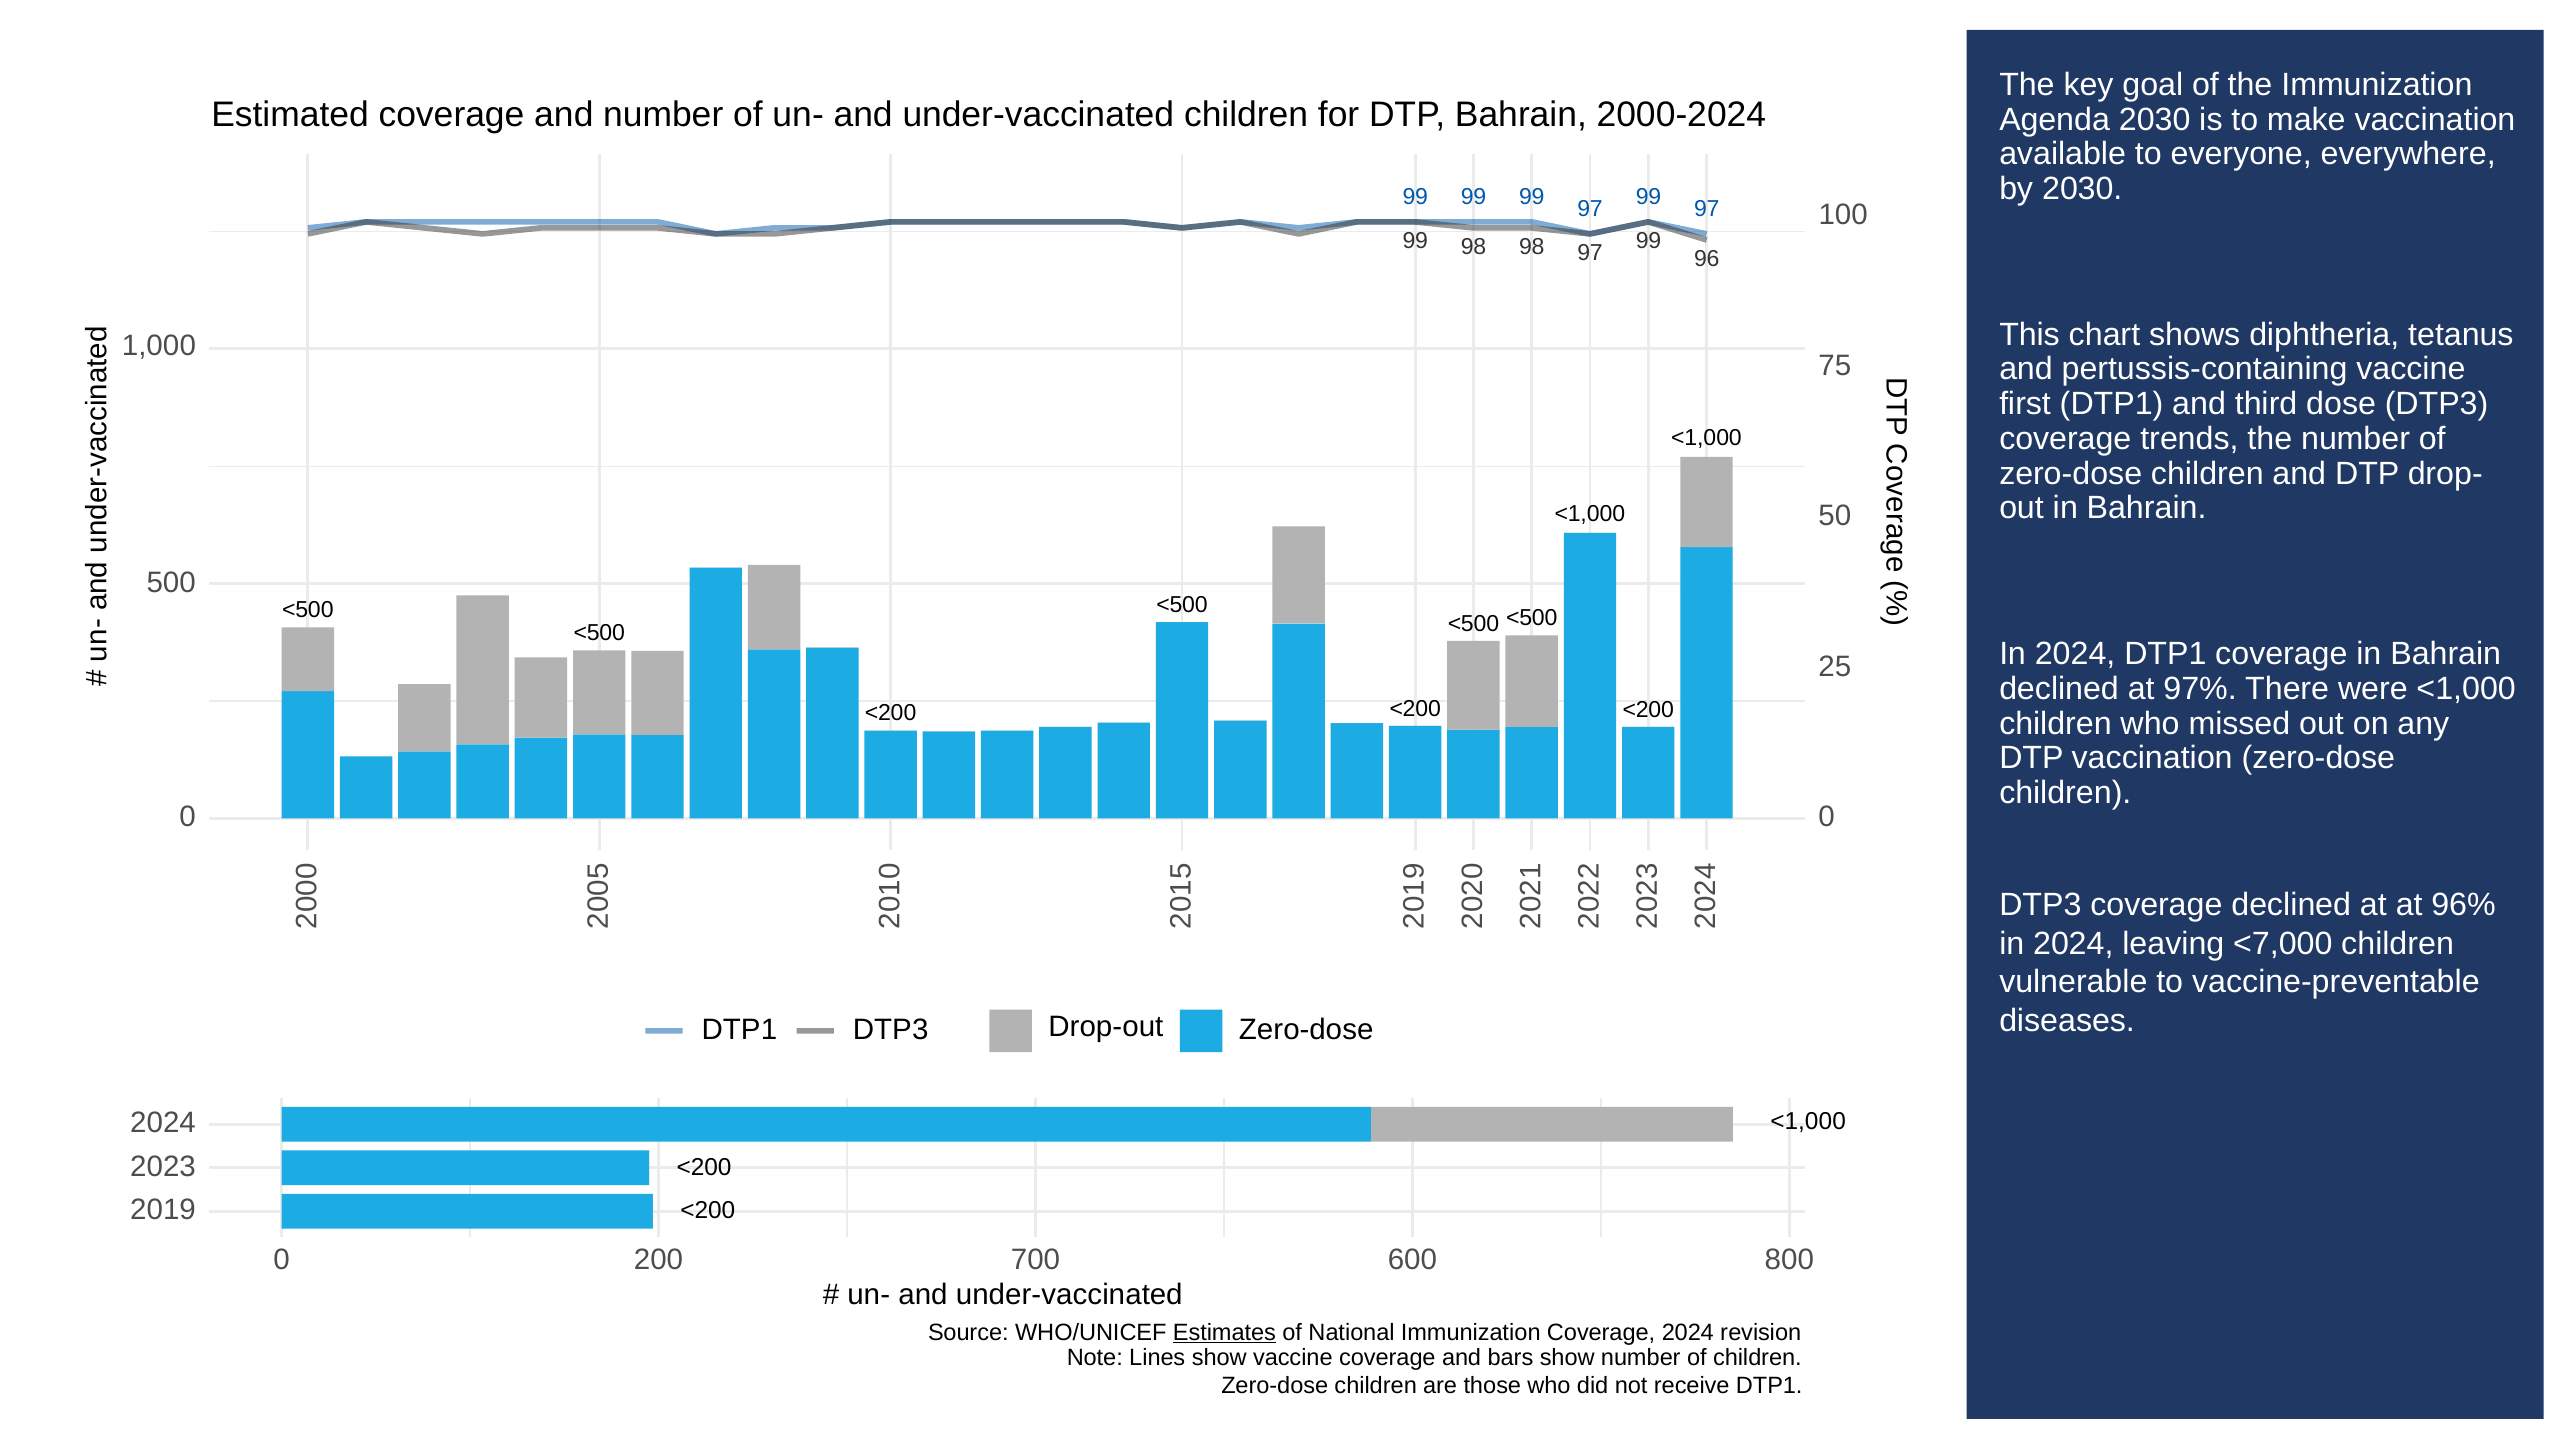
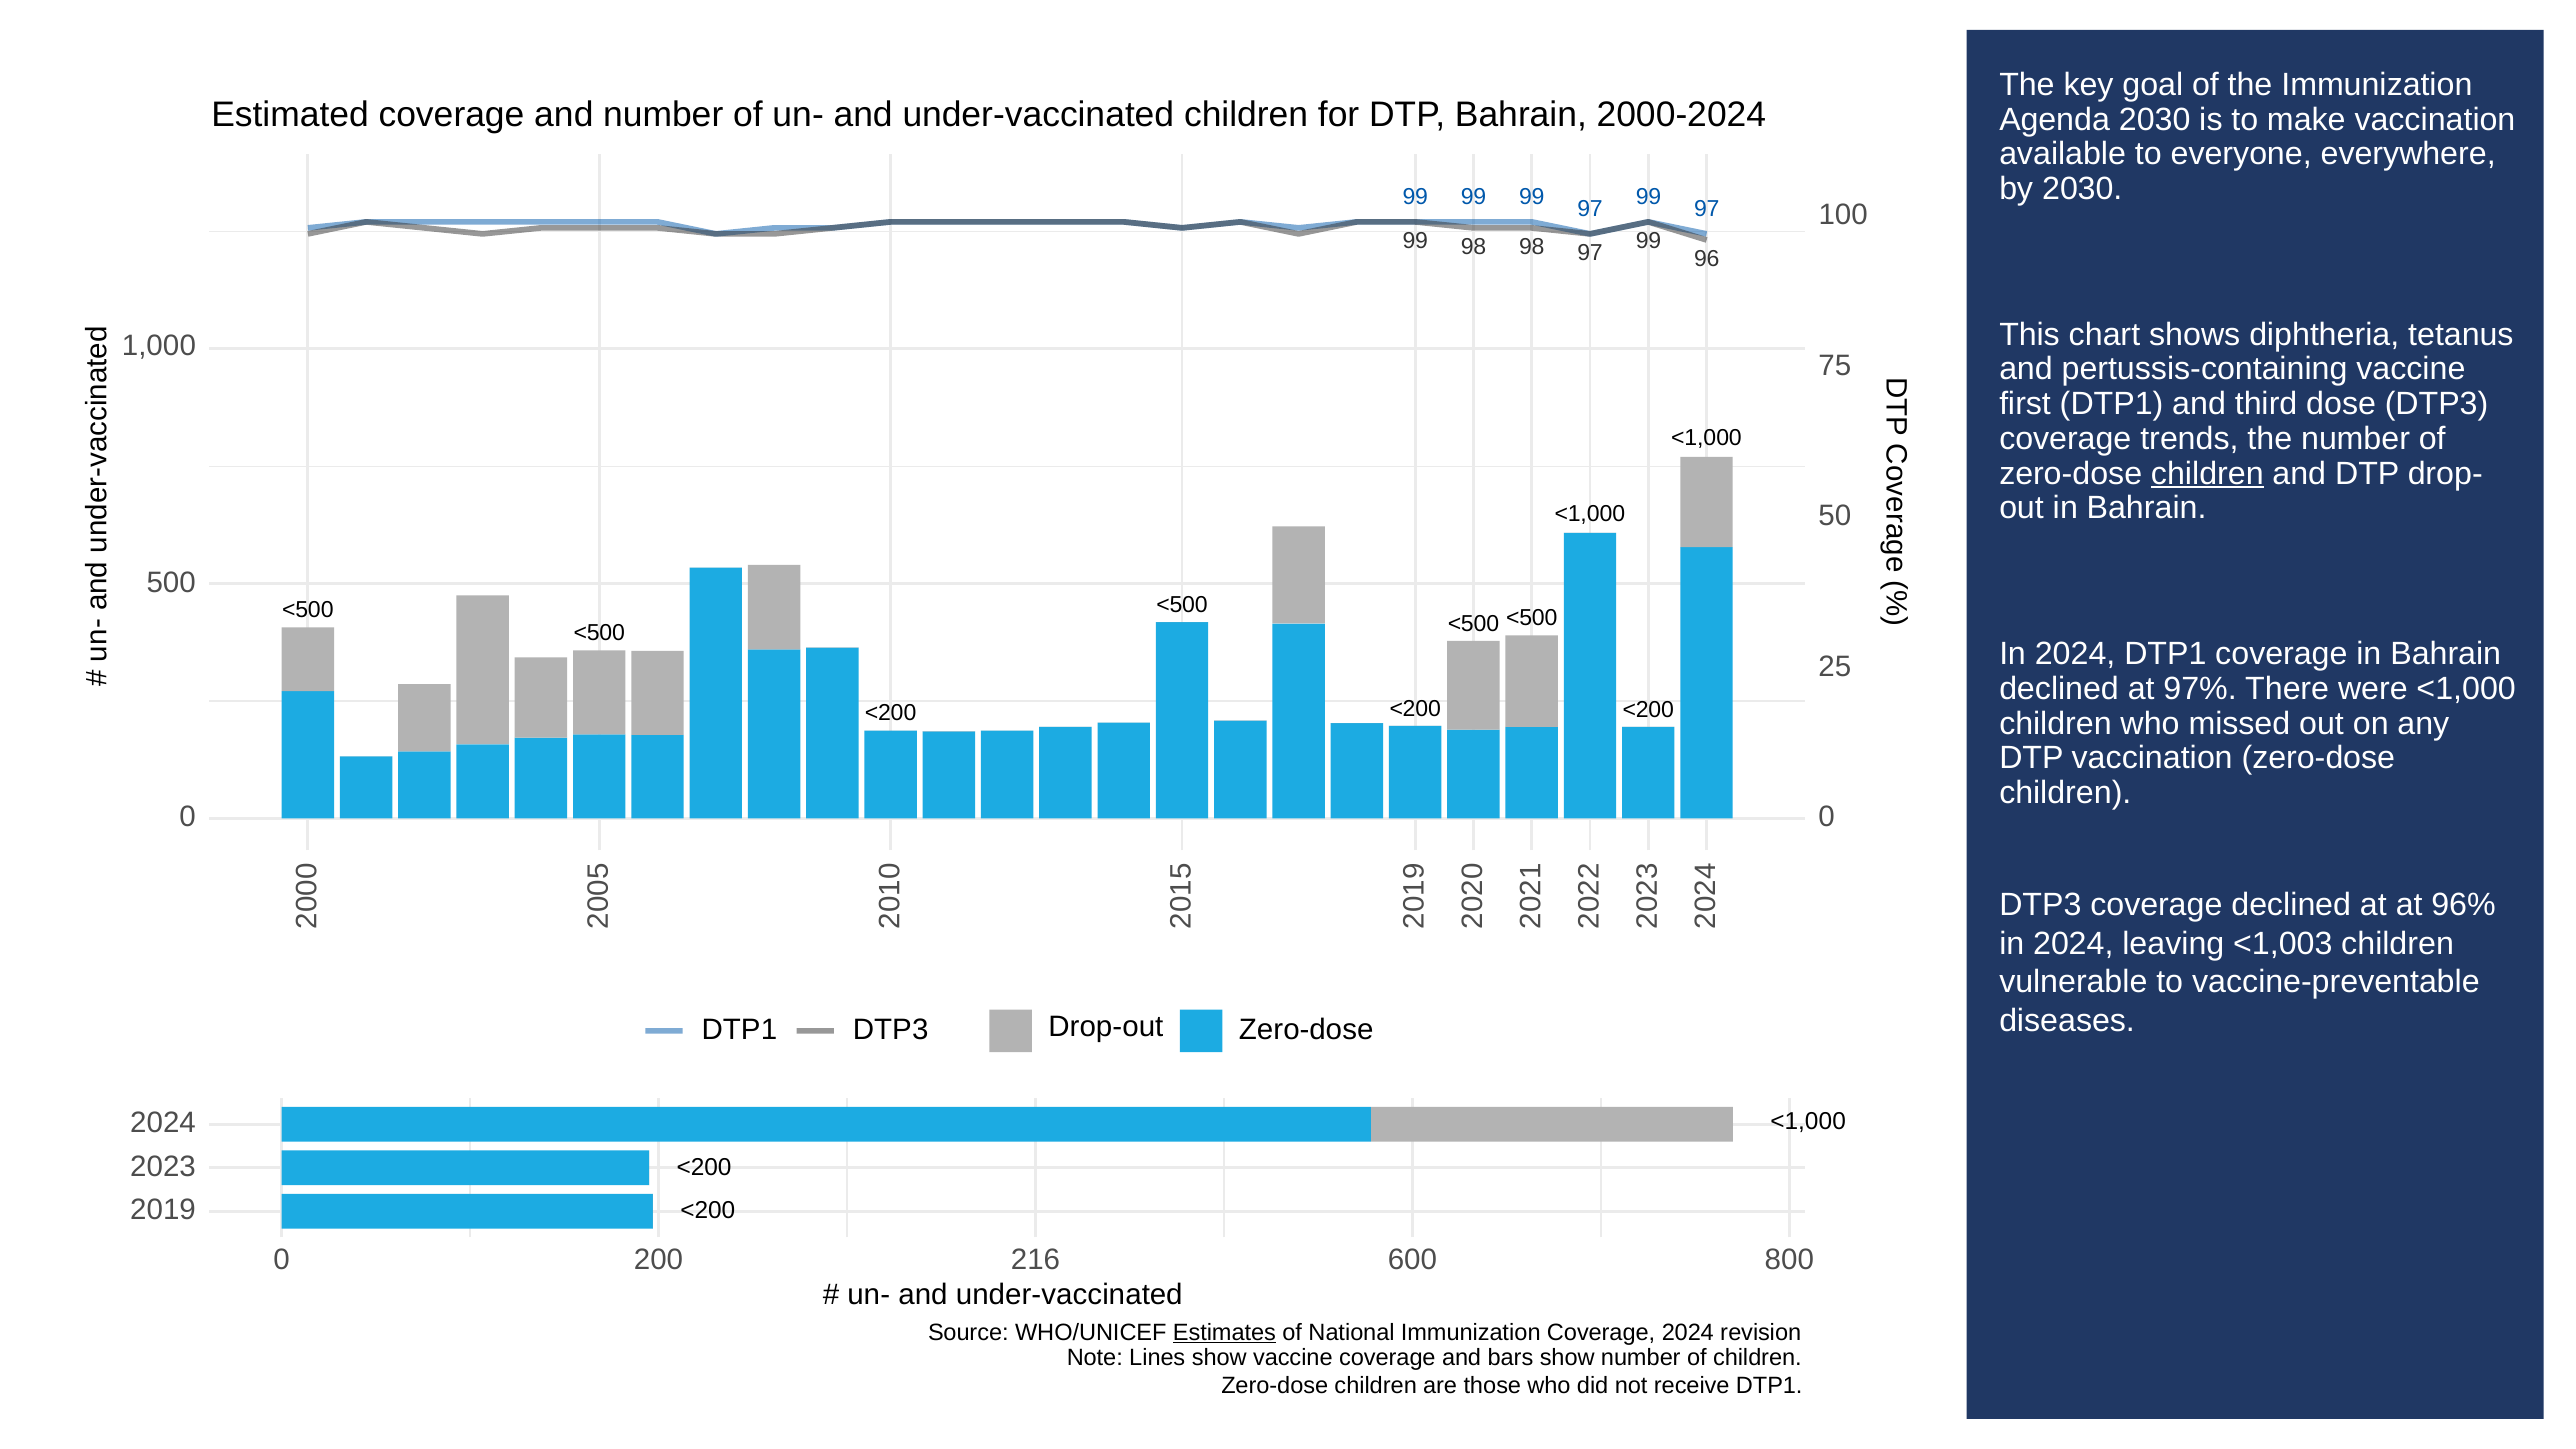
children underline: none -> present (2207, 474)
<7,000: <7,000 -> <1,003 (2283, 944)
700: 700 -> 216 (1035, 1260)
